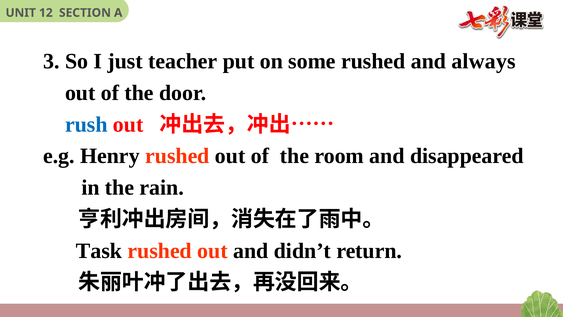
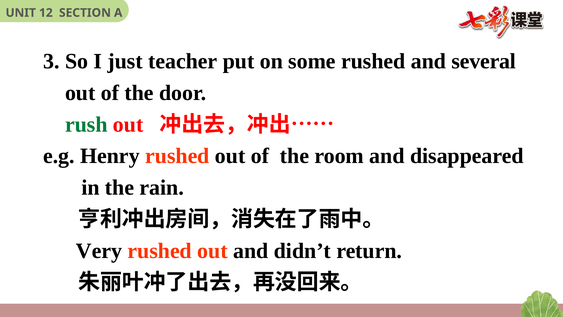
always: always -> several (484, 61)
rush colour: blue -> green (86, 124)
Task: Task -> Very (99, 251)
